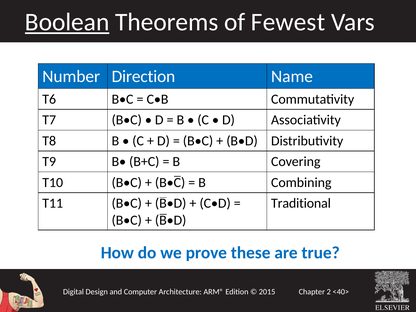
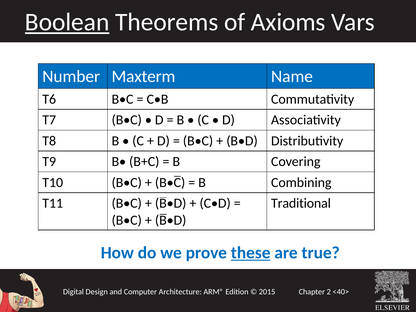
Fewest: Fewest -> Axioms (288, 22)
Direction: Direction -> Maxterm (143, 76)
these underline: none -> present (251, 253)
